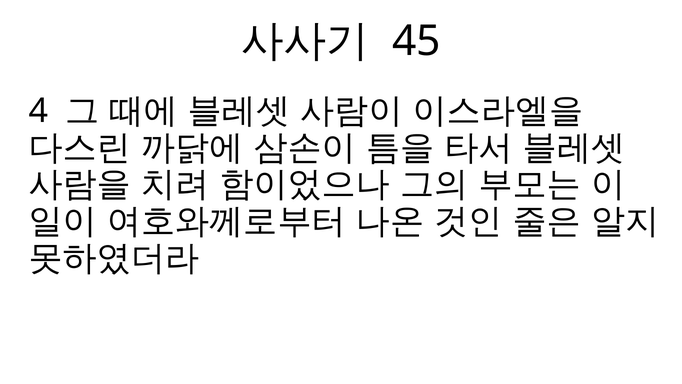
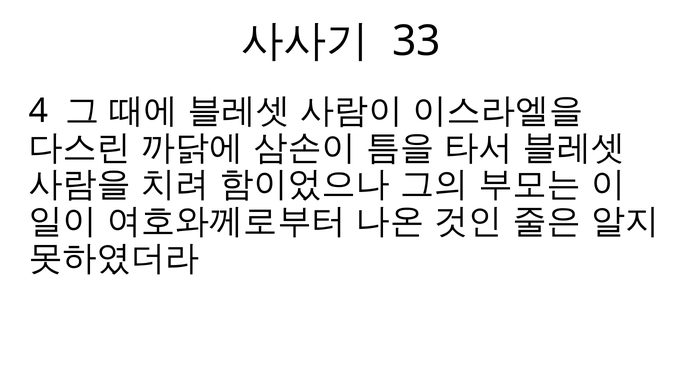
45: 45 -> 33 (416, 41)
